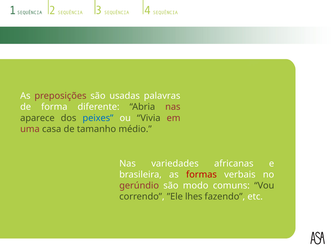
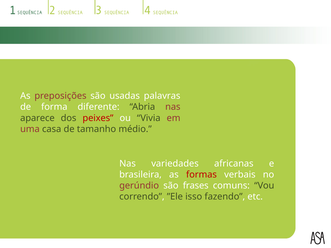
peixes colour: blue -> red (98, 118)
modo: modo -> frases (196, 186)
lhes: lhes -> isso (194, 197)
